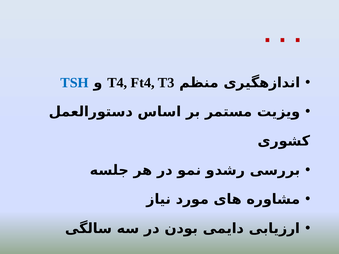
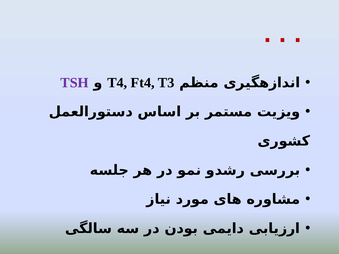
TSH colour: blue -> purple (75, 83)
